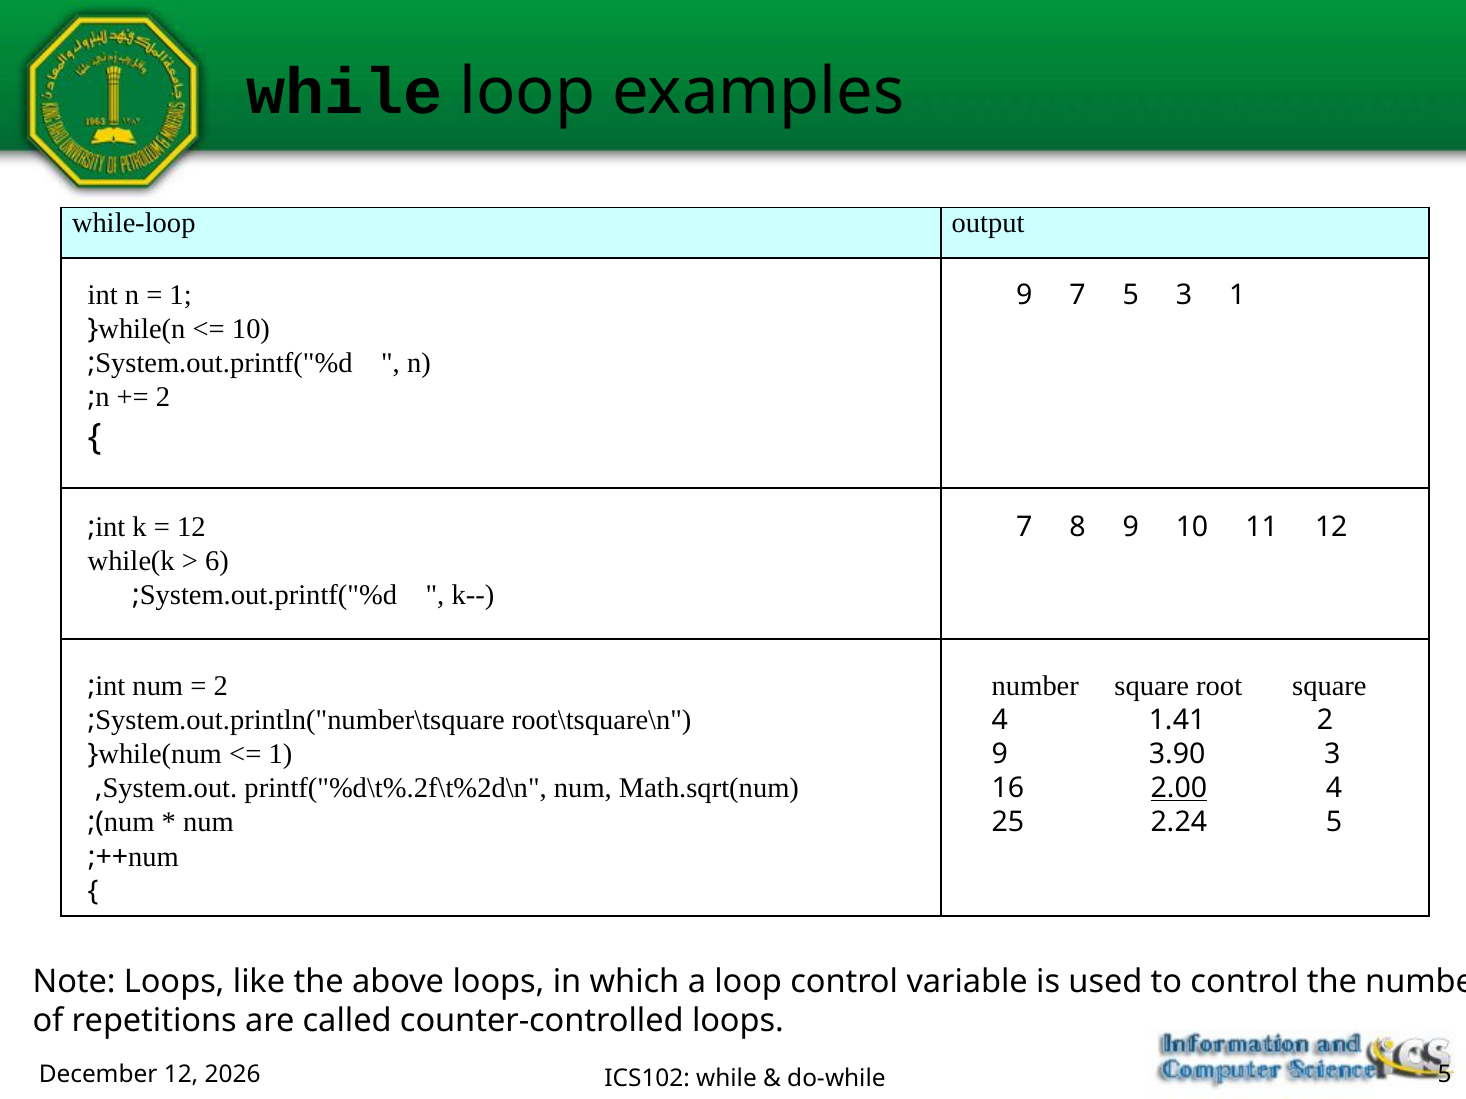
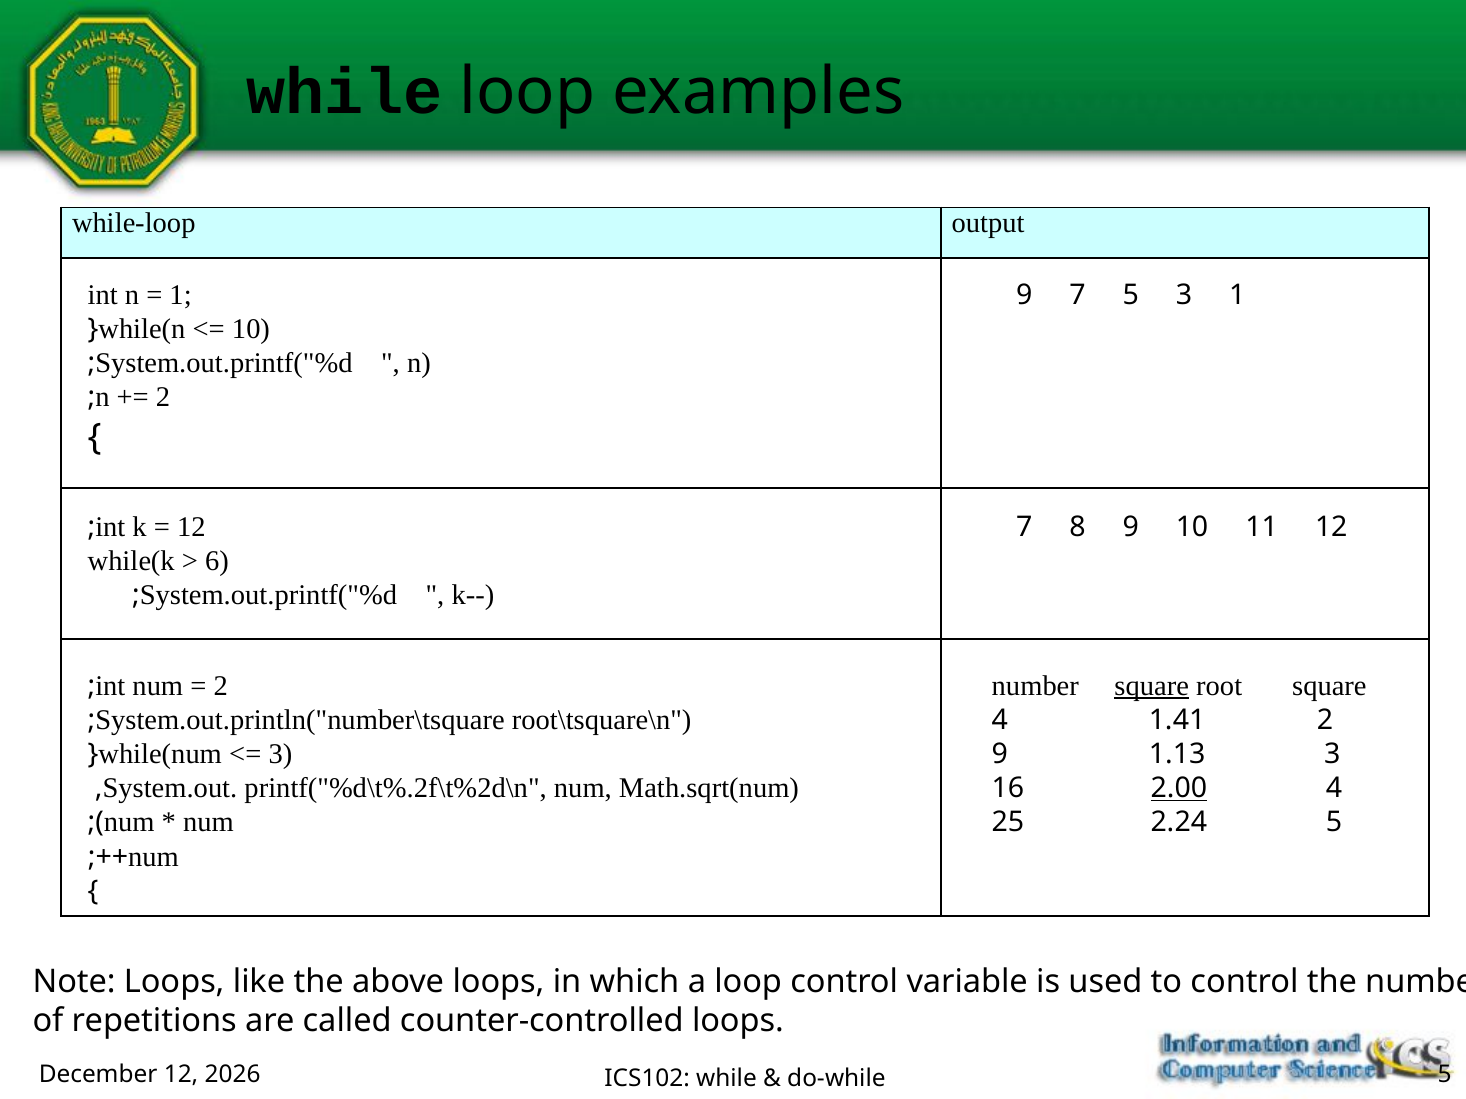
square underline: none -> present (1152, 686)
1: 1 -> 3 (280, 754)
3.90: 3.90 -> 1.13 (1177, 754)
